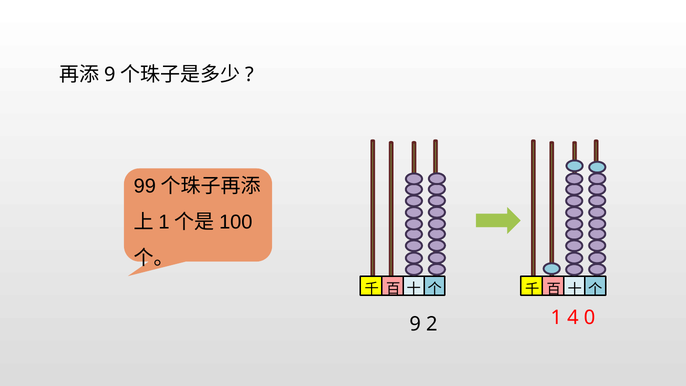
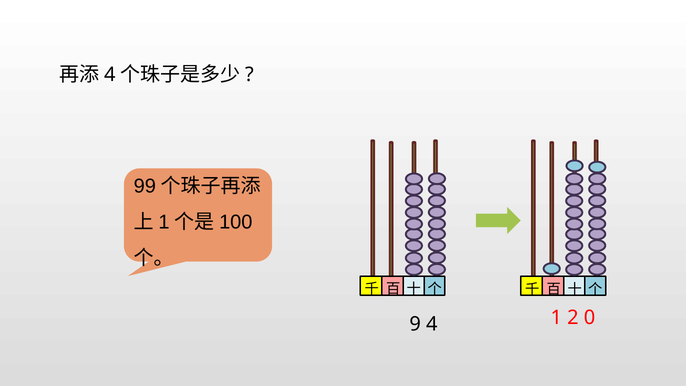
9: 9 -> 4 (110, 75)
9 2: 2 -> 4 (432, 324)
4: 4 -> 2 (573, 318)
